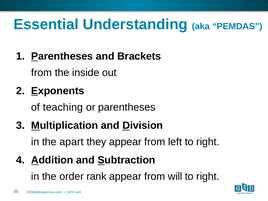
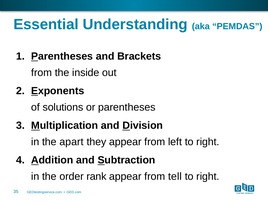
teaching: teaching -> solutions (63, 107)
will: will -> tell (175, 176)
